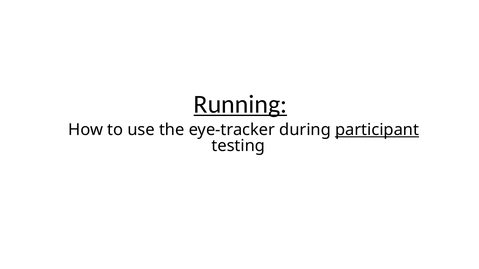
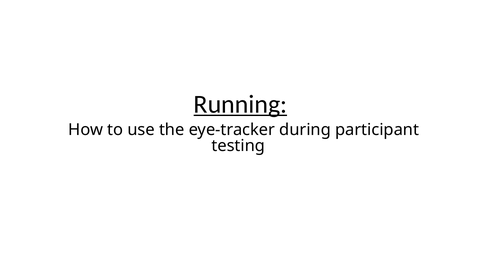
participant underline: present -> none (377, 130)
